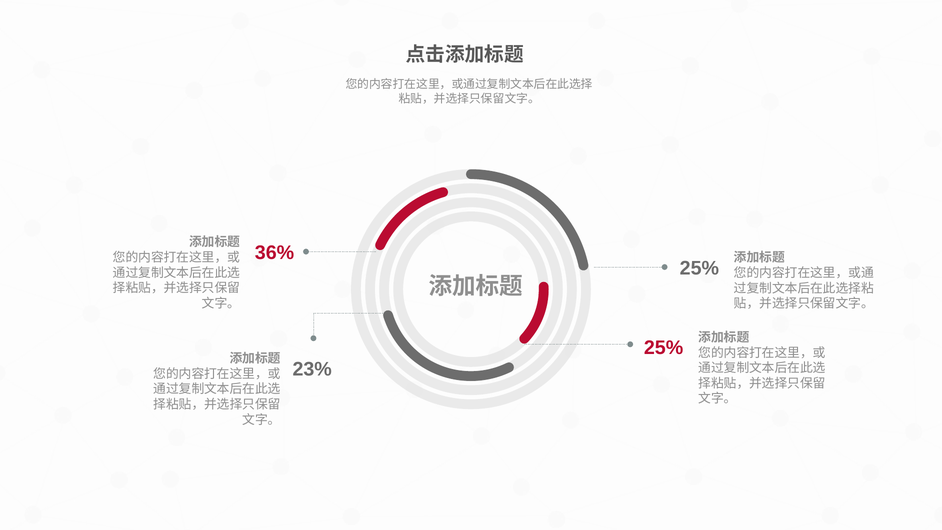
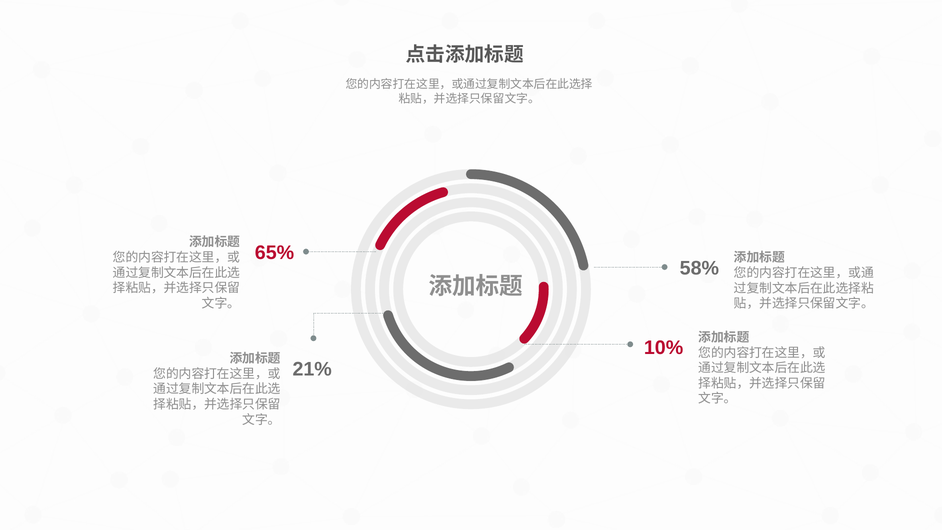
36%: 36% -> 65% (274, 253)
25%: 25% -> 58% (699, 268)
25%: 25% -> 10% (664, 348)
23%: 23% -> 21% (312, 369)
